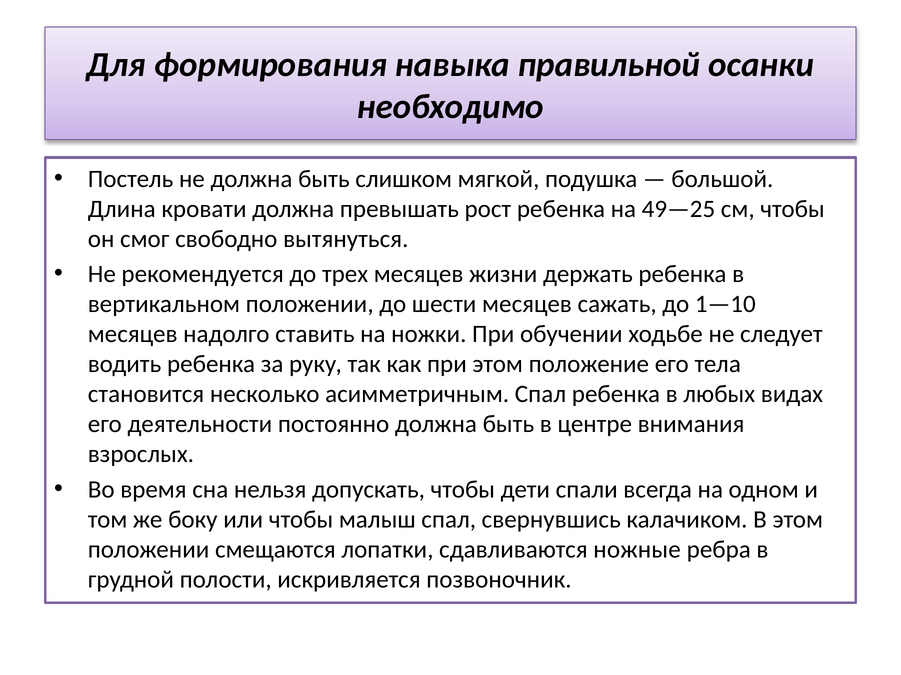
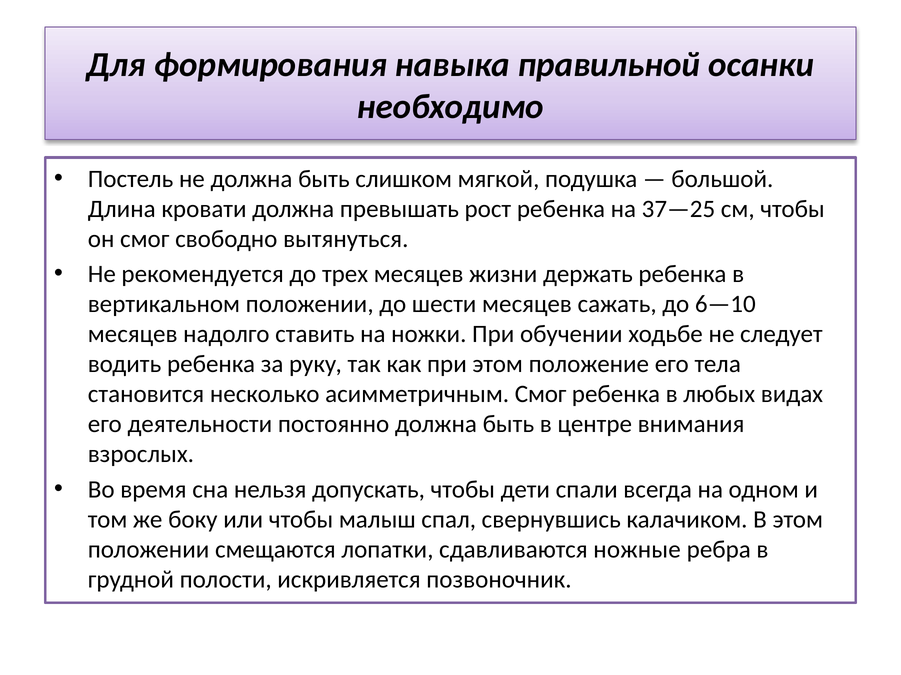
49—25: 49—25 -> 37—25 (678, 209)
1—10: 1—10 -> 6—10 (725, 304)
асимметричным Спал: Спал -> Смог (541, 395)
